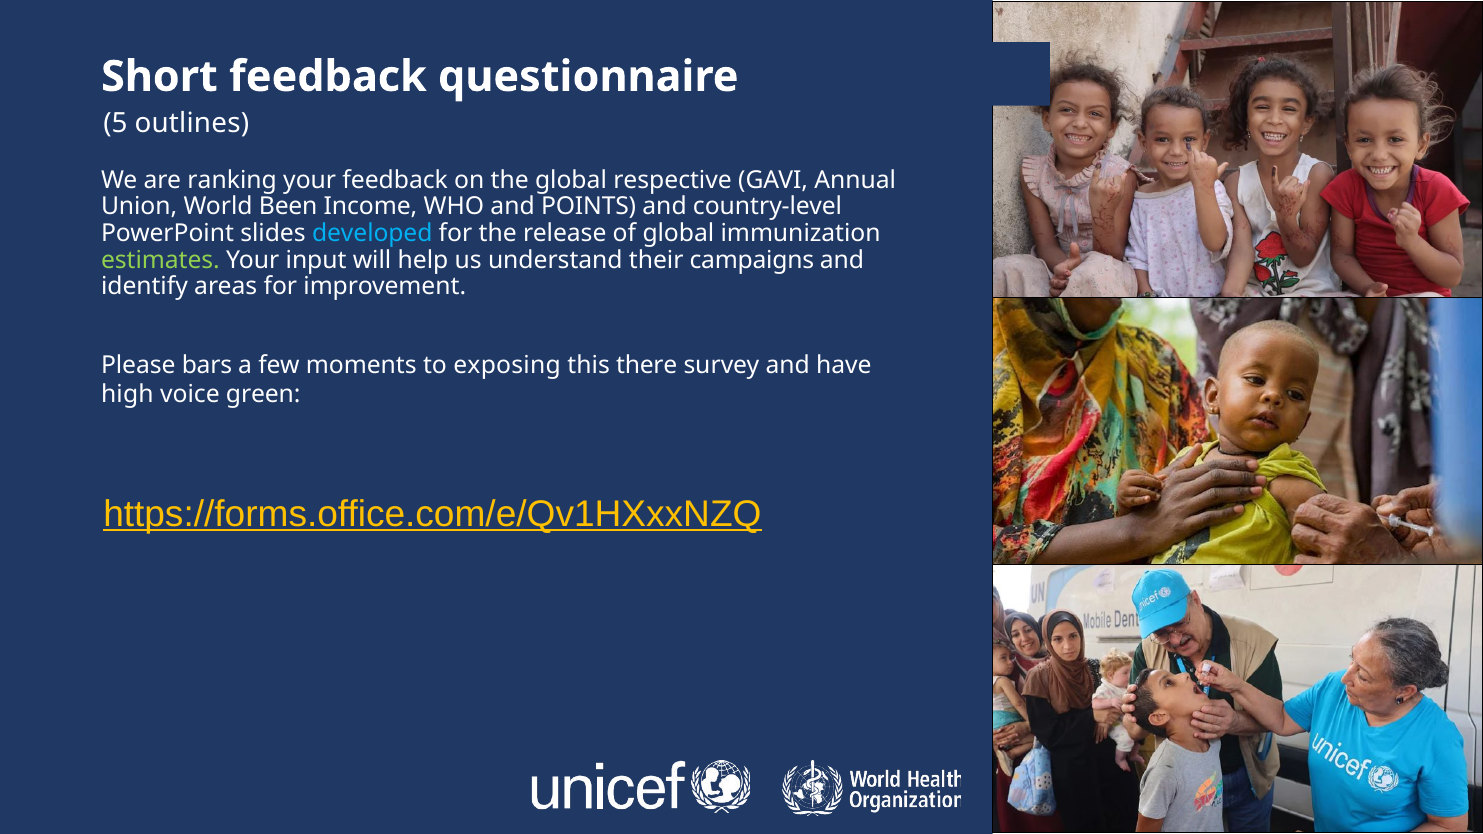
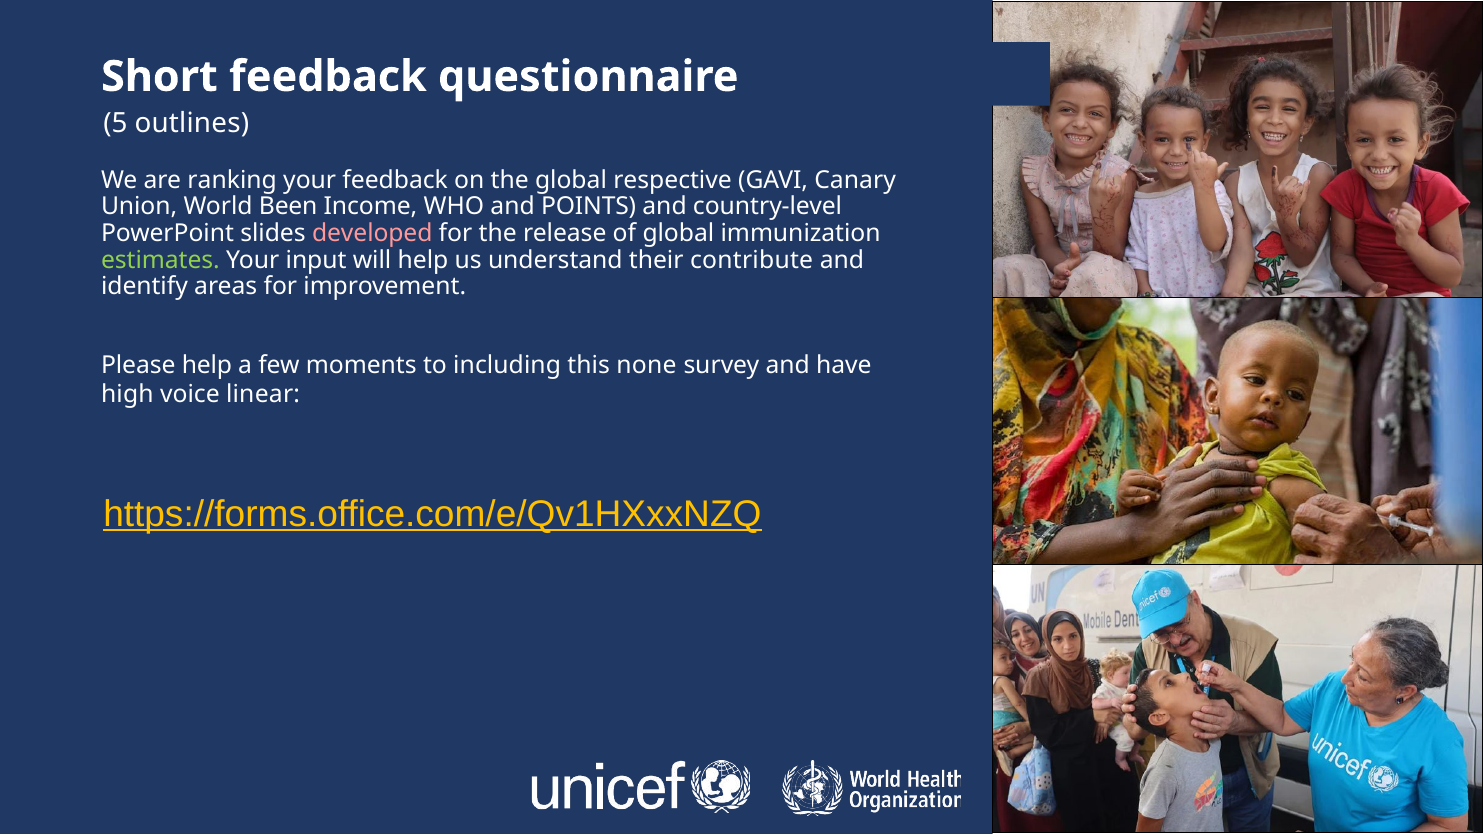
Annual: Annual -> Canary (855, 180)
developed colour: light blue -> pink (372, 233)
campaigns: campaigns -> contribute (752, 260)
Please bars: bars -> help (207, 365)
exposing: exposing -> including (507, 365)
there: there -> none (647, 365)
green: green -> linear (263, 395)
